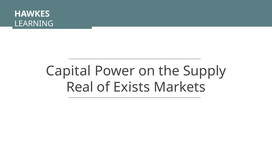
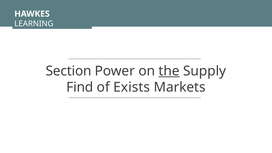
Capital: Capital -> Section (69, 71)
the underline: none -> present (169, 71)
Real: Real -> Find (80, 87)
